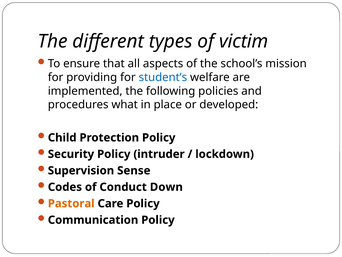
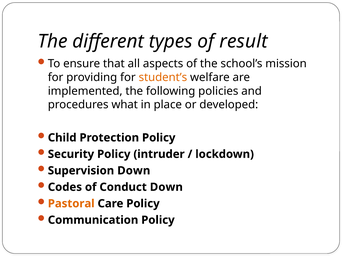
victim: victim -> result (243, 41)
student’s colour: blue -> orange (163, 77)
Supervision Sense: Sense -> Down (134, 170)
